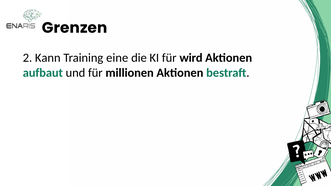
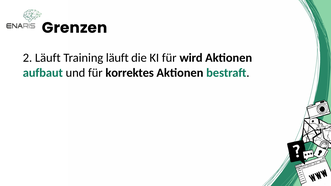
2 Kann: Kann -> Läuft (48, 58)
Training eine: eine -> läuft (117, 58)
millionen: millionen -> korrektes (130, 73)
